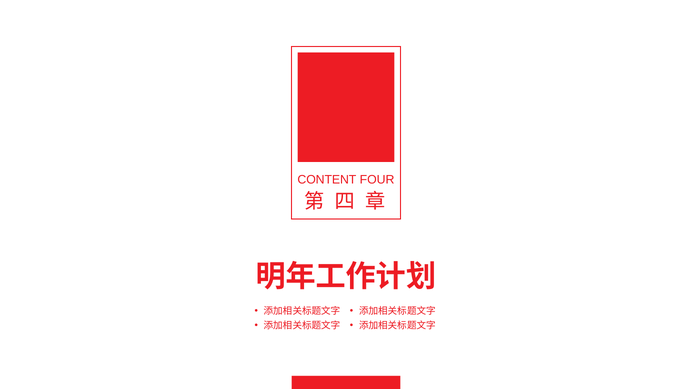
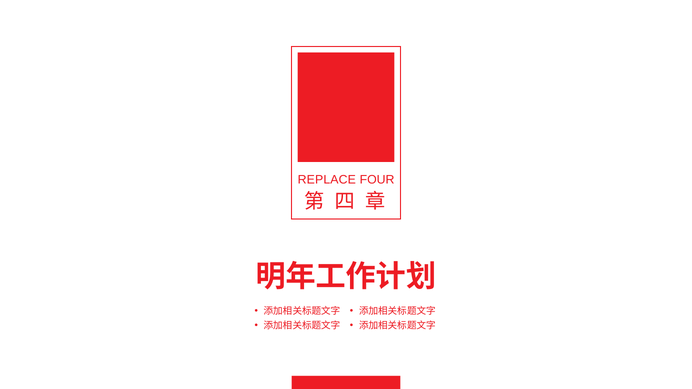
CONTENT: CONTENT -> REPLACE (327, 180)
